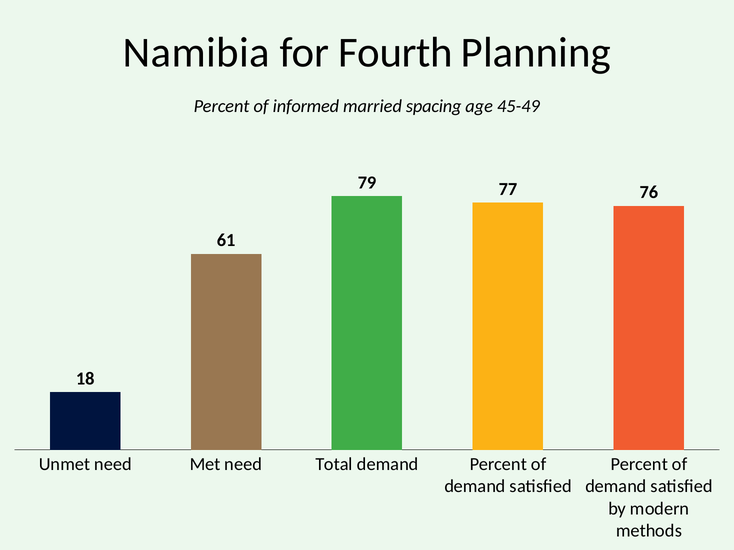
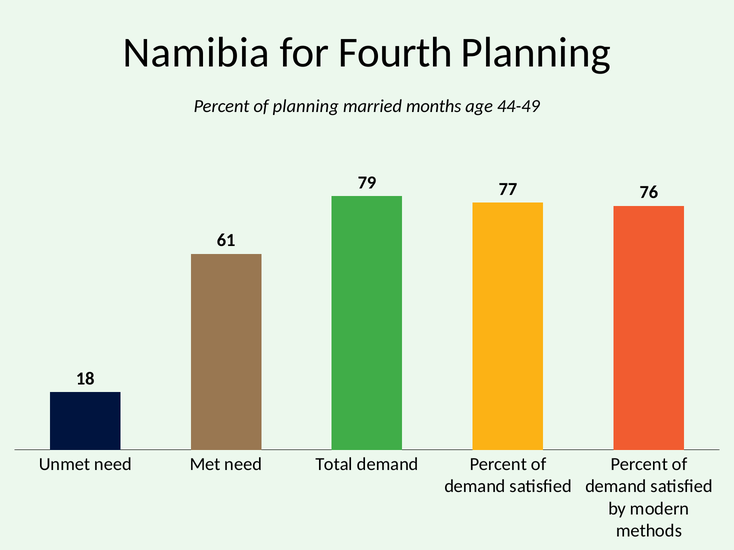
of informed: informed -> planning (306, 107)
spacing: spacing -> months (434, 107)
45-49: 45-49 -> 44-49 (518, 107)
